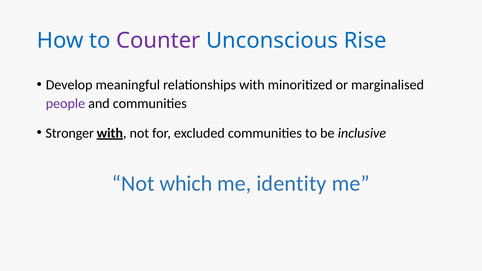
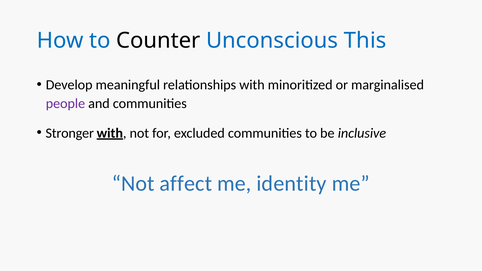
Counter colour: purple -> black (158, 40)
Rise: Rise -> This (365, 40)
which: which -> affect (186, 184)
